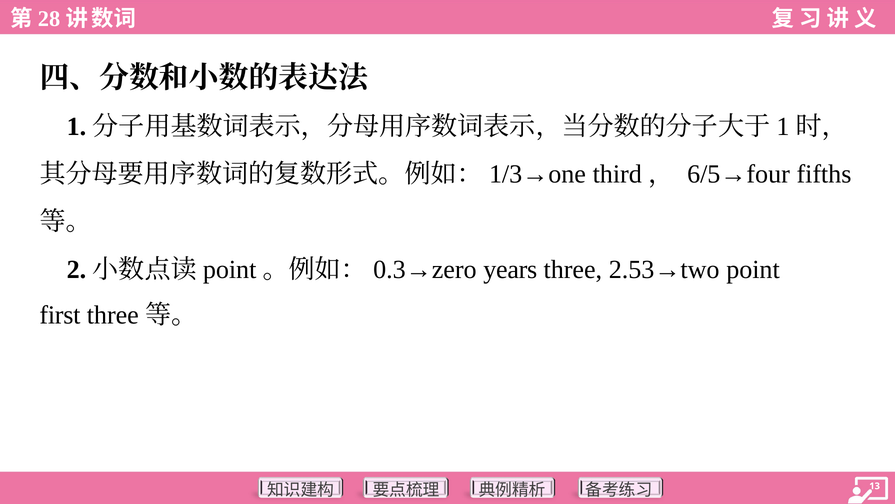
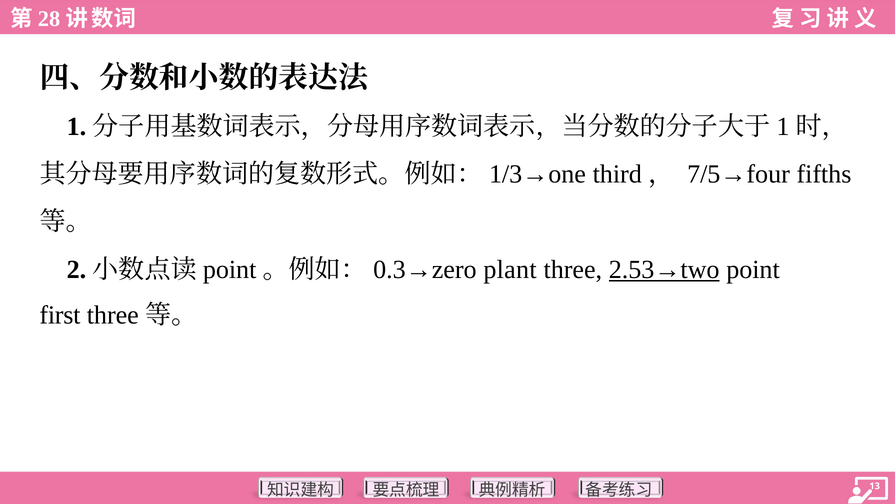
6/5→four: 6/5→four -> 7/5→four (738, 174)
years: years -> plant (510, 269)
2.53→two underline: none -> present (664, 269)
